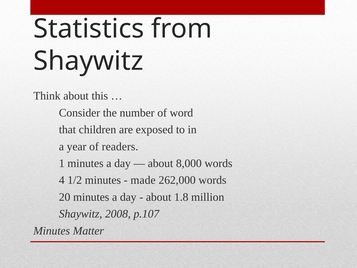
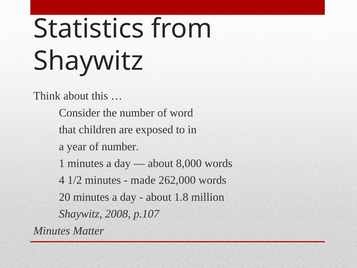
of readers: readers -> number (120, 146)
